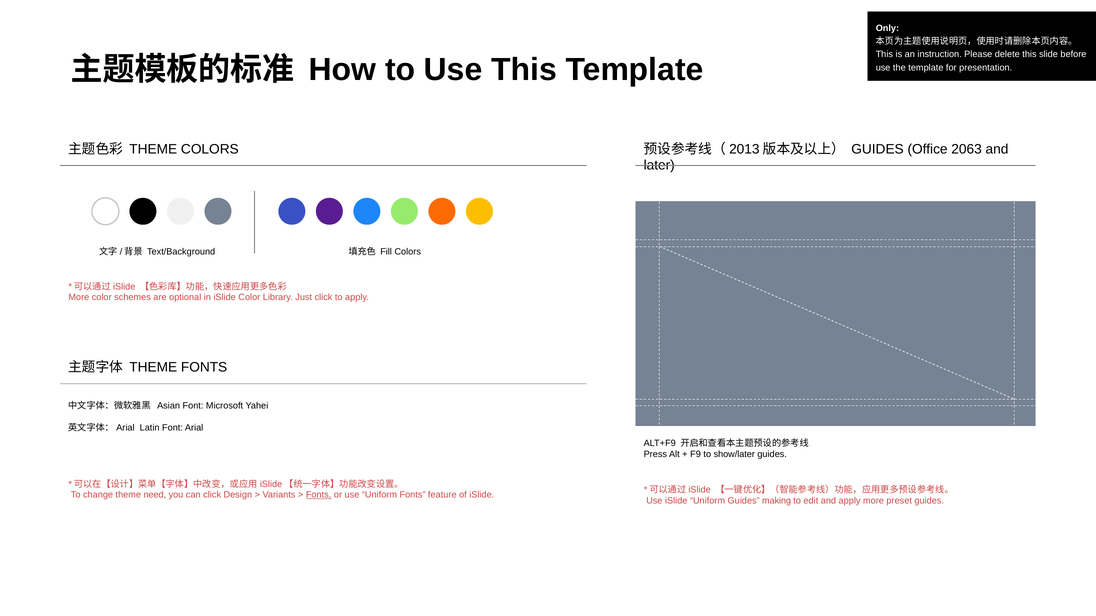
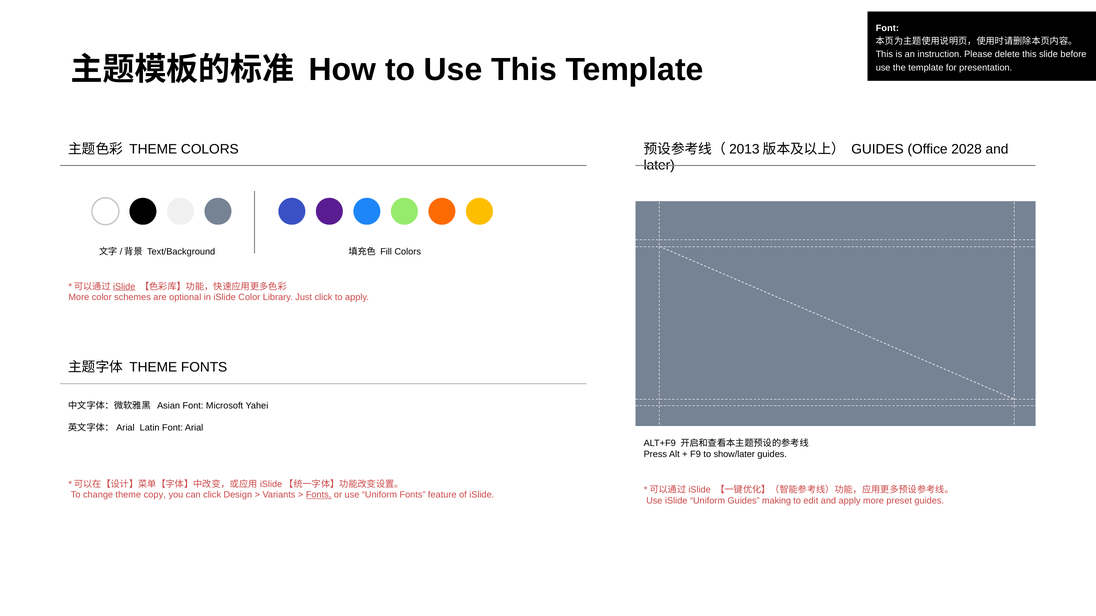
Only: Only -> Font (887, 28)
2063: 2063 -> 2028 (967, 149)
iSlide underline: none -> present (124, 287)
need: need -> copy (155, 495)
